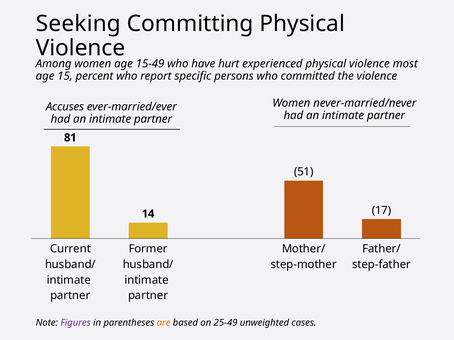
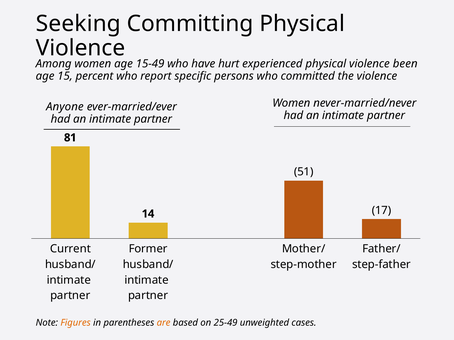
most: most -> been (405, 64)
Accuses: Accuses -> Anyone (65, 107)
Figures colour: purple -> orange (76, 323)
